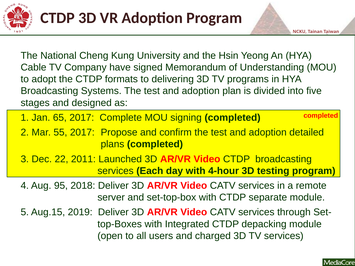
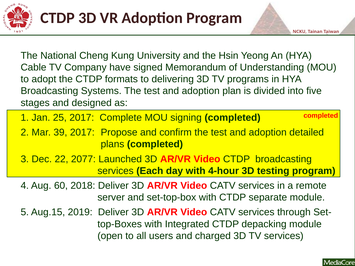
65: 65 -> 25 (60, 118)
55: 55 -> 39 (60, 133)
2011: 2011 -> 2077 (83, 159)
95: 95 -> 60 (61, 186)
